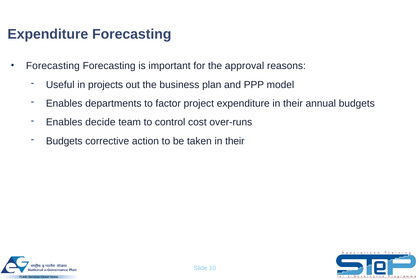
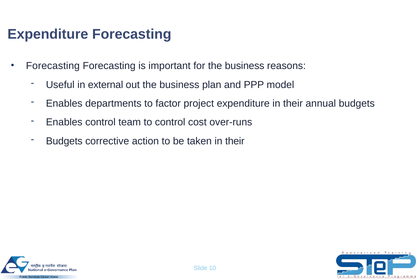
for the approval: approval -> business (245, 66)
projects: projects -> external (106, 85)
Enables decide: decide -> control (100, 122)
